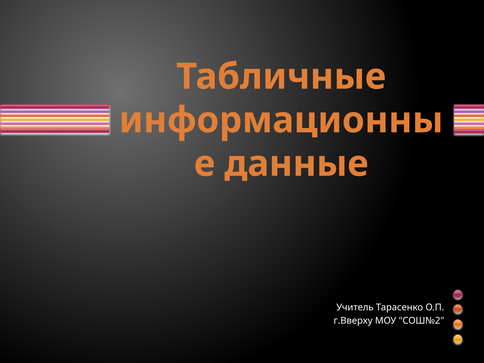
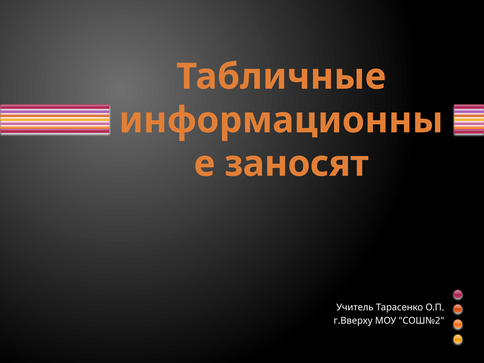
данные: данные -> заносят (297, 164)
